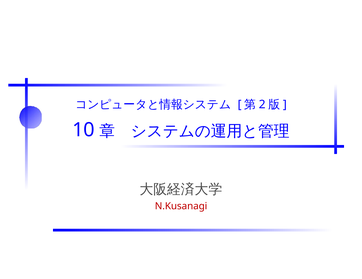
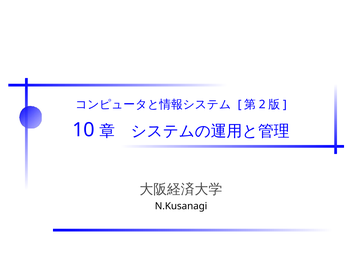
N.Kusanagi colour: red -> black (181, 206)
